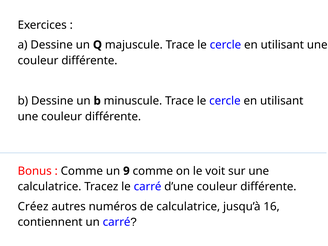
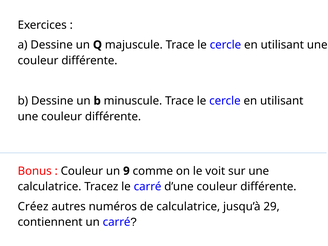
Comme: Comme -> Couleur (82, 171)
16: 16 -> 29 (272, 207)
